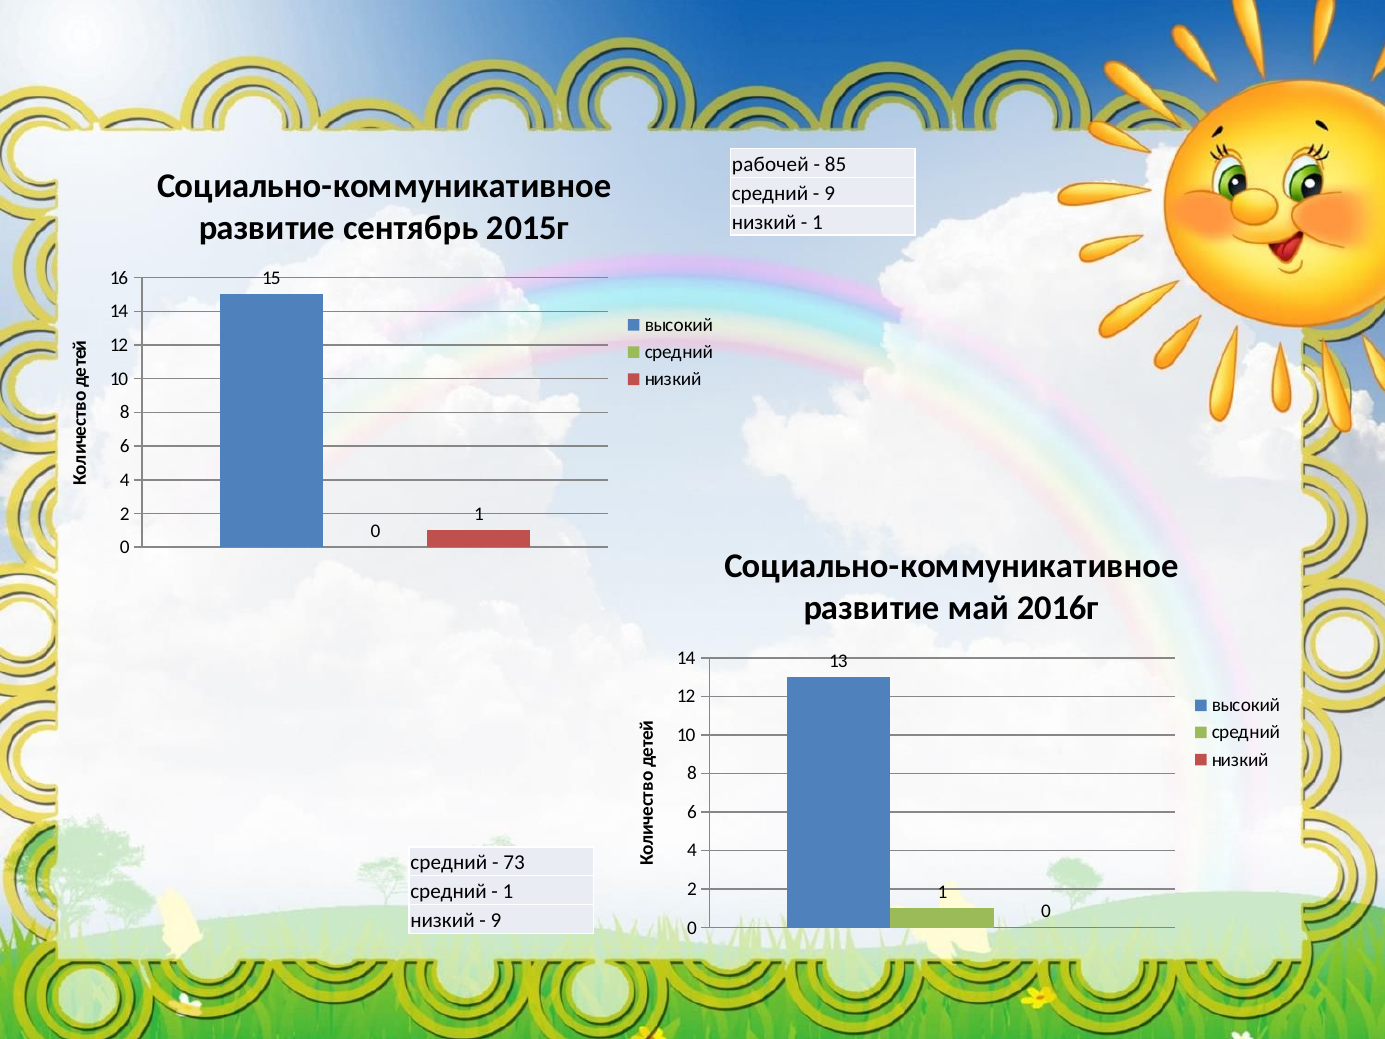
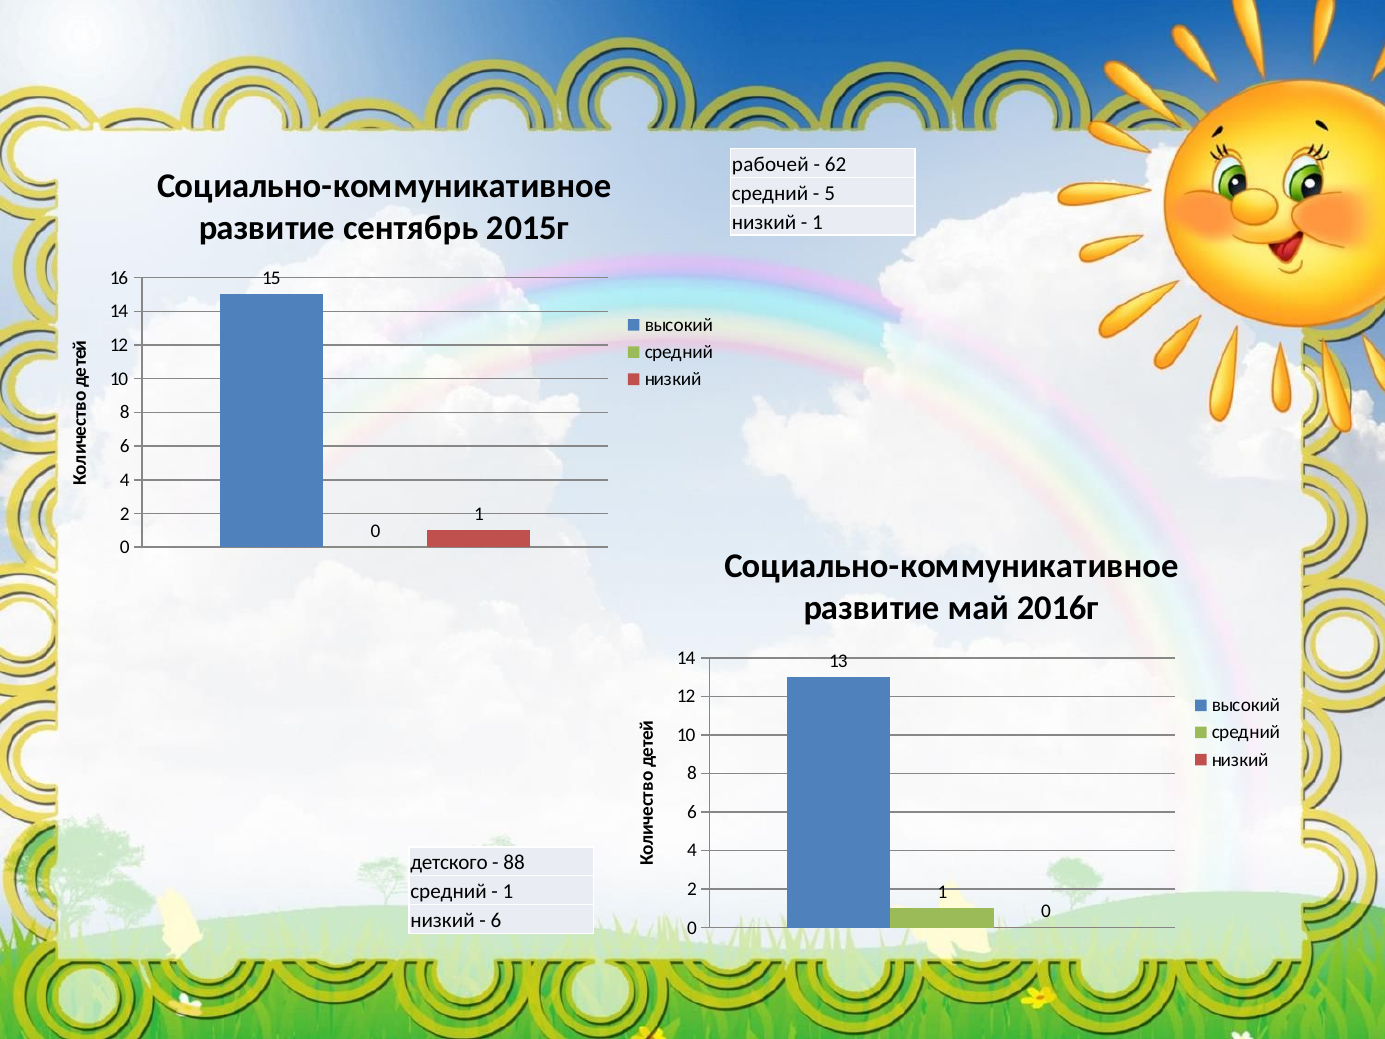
85: 85 -> 62 (836, 165)
9: 9 -> 5 (830, 193)
средний: средний -> детского (449, 863)
73: 73 -> 88 (514, 863)
9: 9 -> 6 (496, 920)
